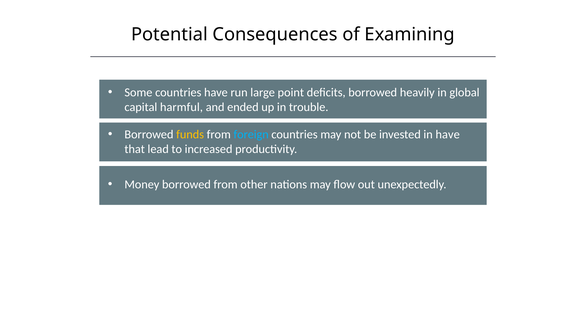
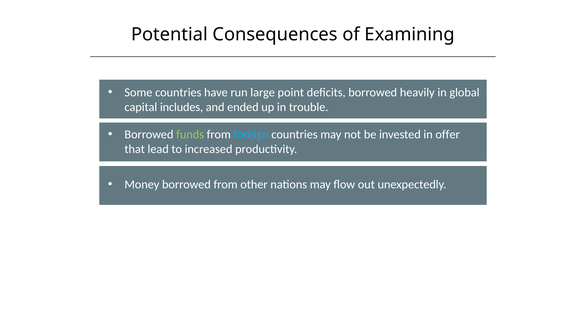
harmful: harmful -> includes (182, 107)
funds colour: yellow -> light green (190, 134)
in have: have -> offer (448, 134)
